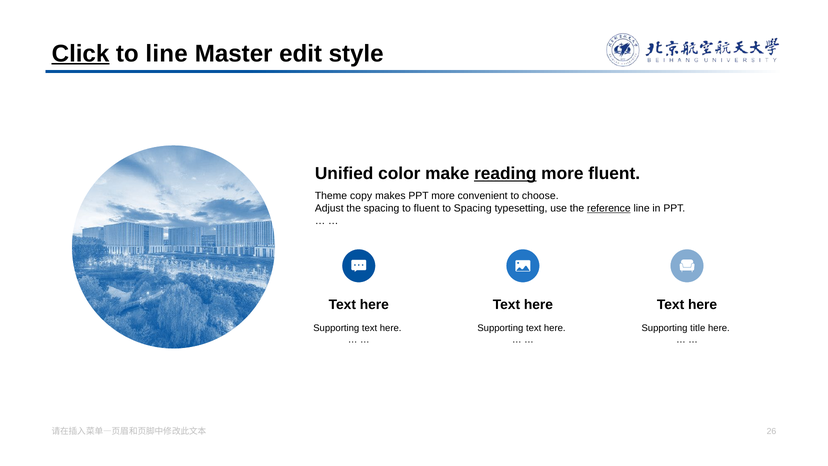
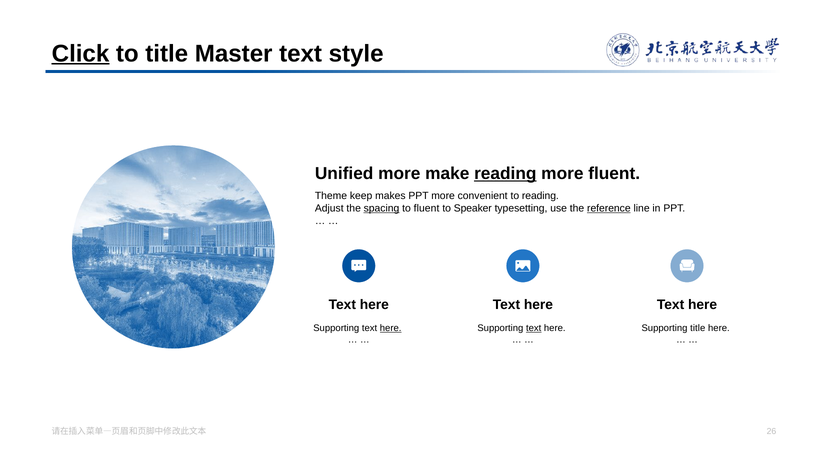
to line: line -> title (167, 54)
Master edit: edit -> text (301, 54)
Unified color: color -> more (399, 173)
copy: copy -> keep (361, 196)
to choose: choose -> reading (540, 196)
spacing underline: none -> present (382, 208)
to Spacing: Spacing -> Speaker (473, 208)
here underline: none -> present (391, 328)
text underline: none -> present (534, 328)
